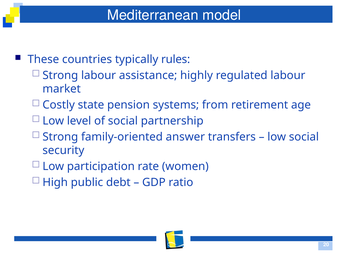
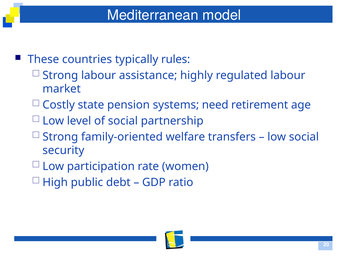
from: from -> need (215, 105)
answer: answer -> welfare (185, 137)
